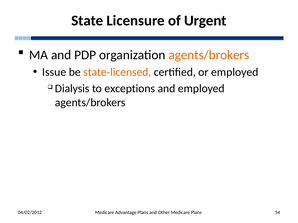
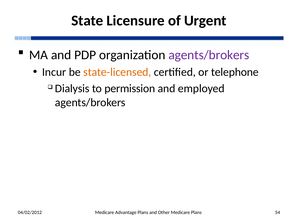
agents/brokers colour: orange -> purple (209, 55)
Issue: Issue -> Incur (54, 72)
or employed: employed -> telephone (235, 72)
exceptions: exceptions -> permission (130, 89)
